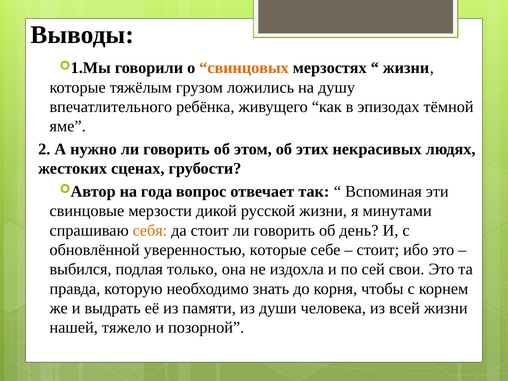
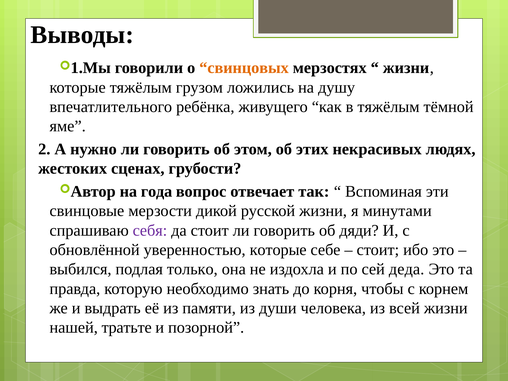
в эпизодах: эпизодах -> тяжёлым (388, 107)
себя colour: orange -> purple (150, 230)
день: день -> дяди (359, 230)
свои: свои -> деда (407, 269)
тяжело: тяжело -> тратьте (127, 328)
